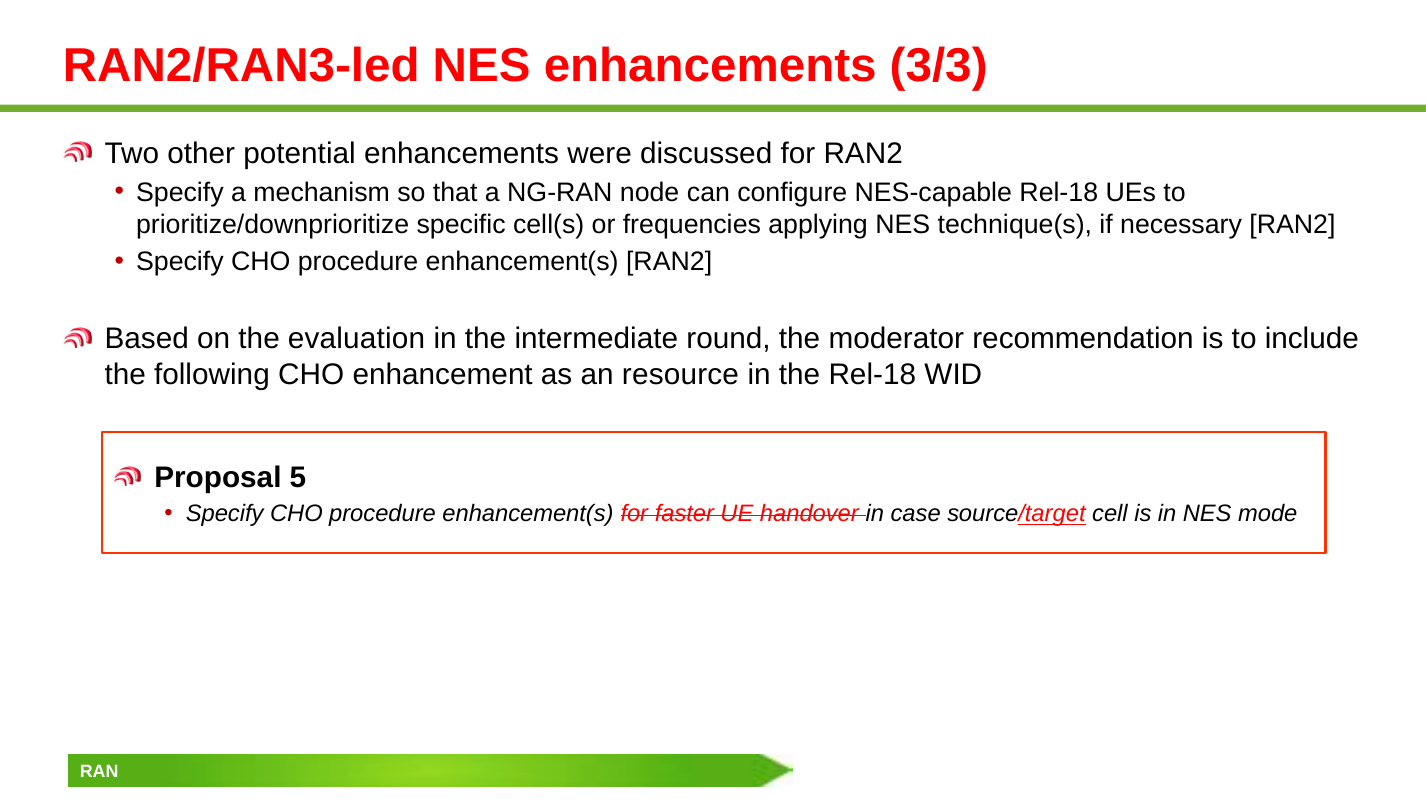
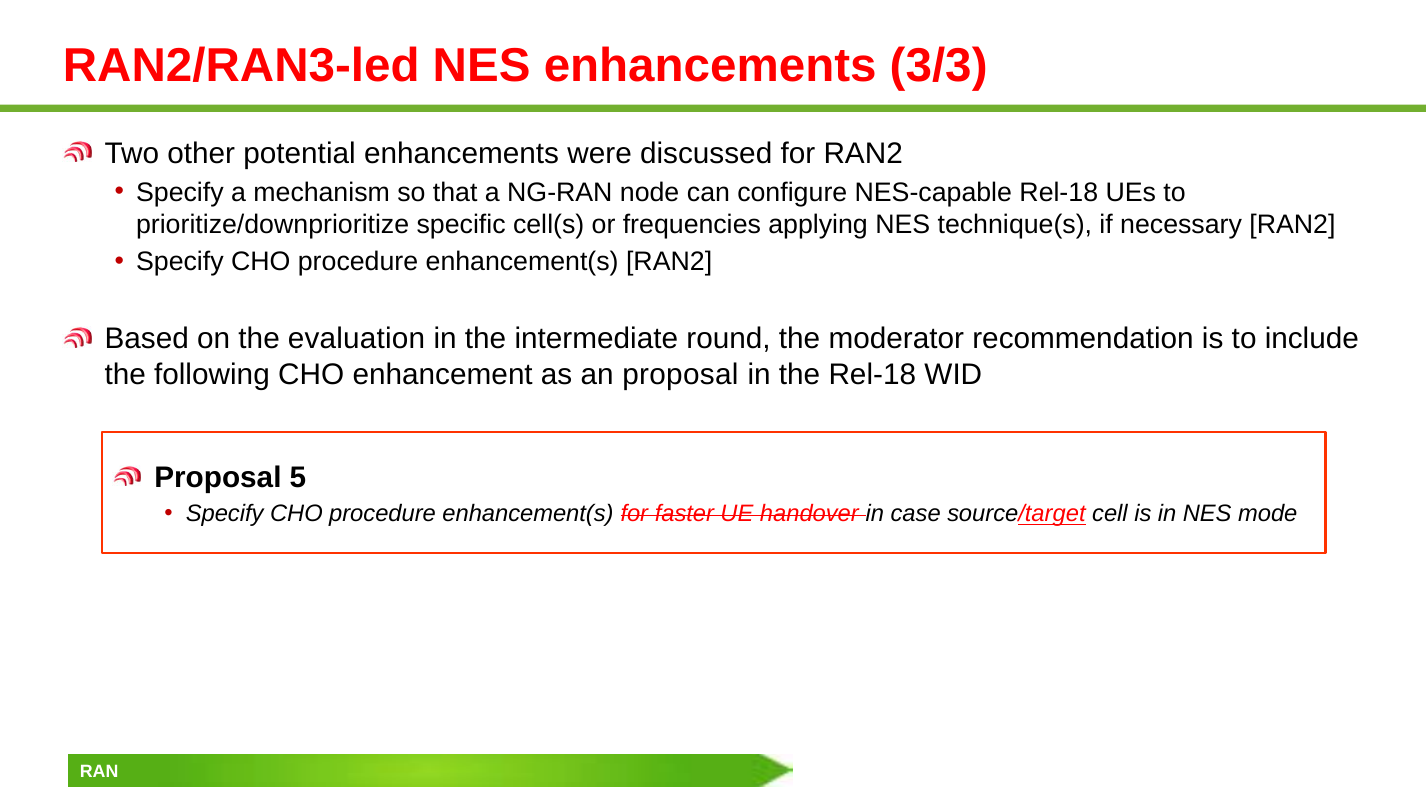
an resource: resource -> proposal (680, 375)
